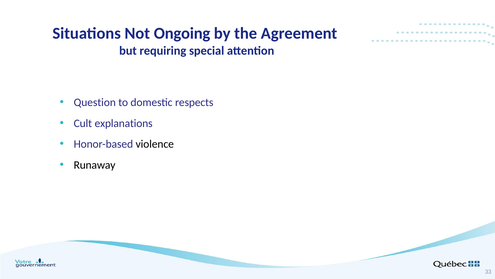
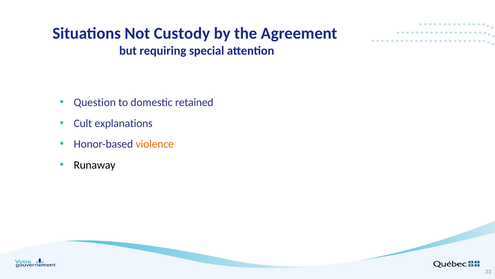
Ongoing: Ongoing -> Custody (182, 33)
respects: respects -> retained (194, 102)
violence colour: black -> orange (155, 144)
